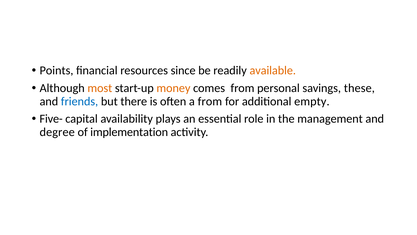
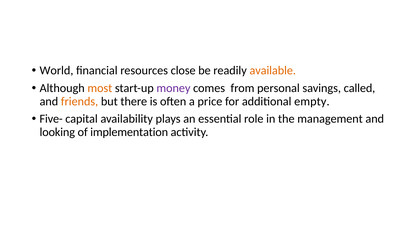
Points: Points -> World (56, 71)
since: since -> close (183, 71)
money colour: orange -> purple (173, 88)
these: these -> called (359, 88)
friends colour: blue -> orange (80, 101)
a from: from -> price (210, 101)
degree: degree -> looking (57, 132)
